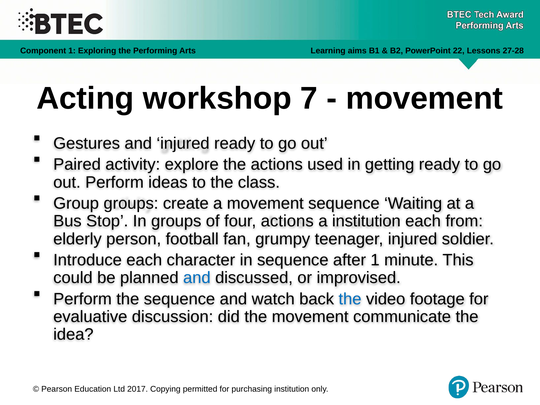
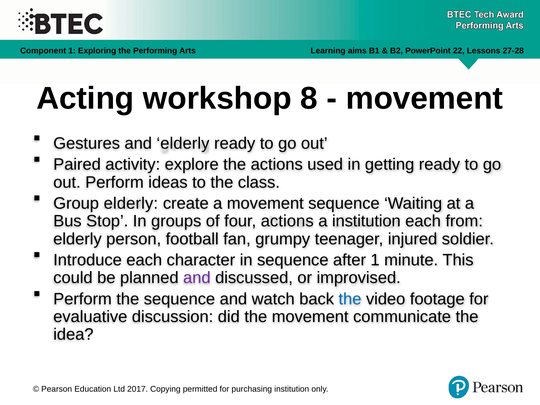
7: 7 -> 8 (309, 98)
and injured: injured -> elderly (183, 143)
Group groups: groups -> elderly (131, 203)
and colour: blue -> purple (197, 278)
